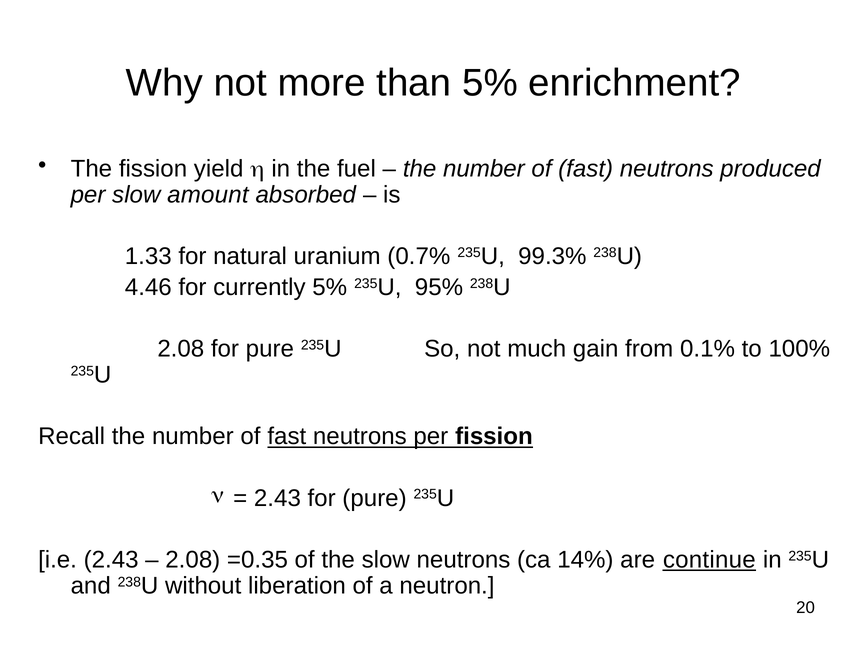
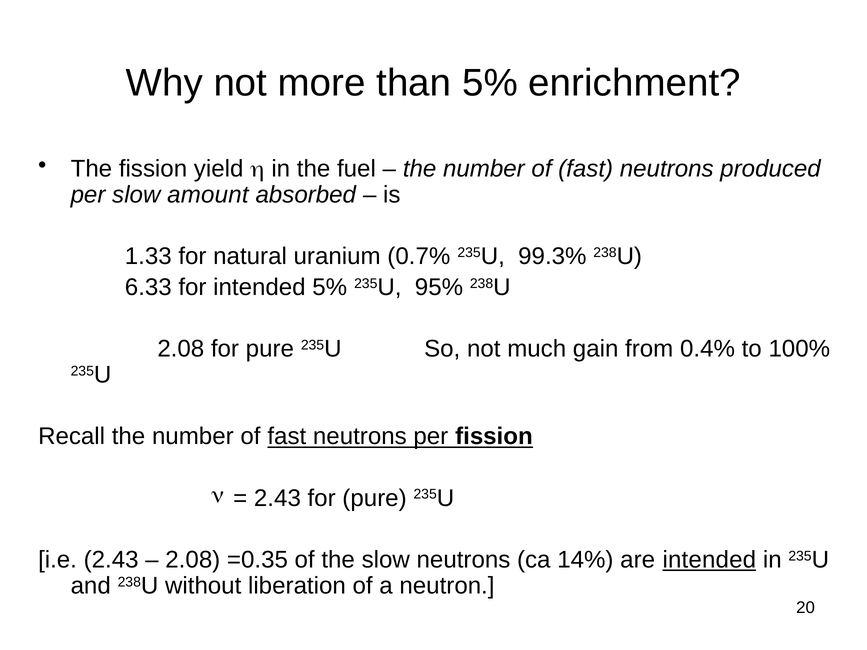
4.46: 4.46 -> 6.33 (148, 287)
for currently: currently -> intended (259, 287)
0.1%: 0.1% -> 0.4% (708, 349)
are continue: continue -> intended (709, 560)
